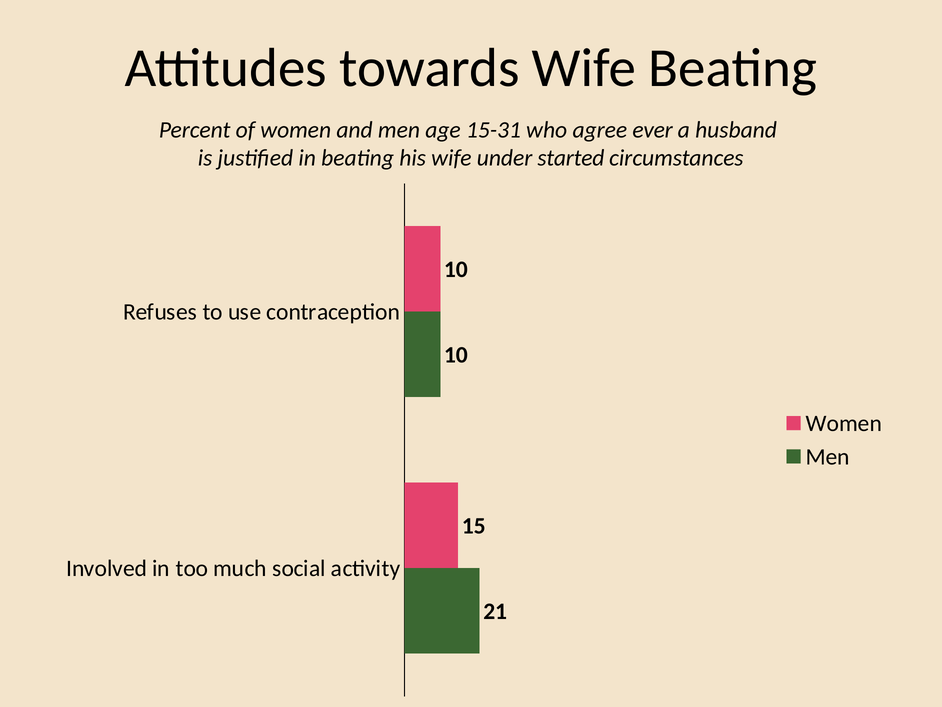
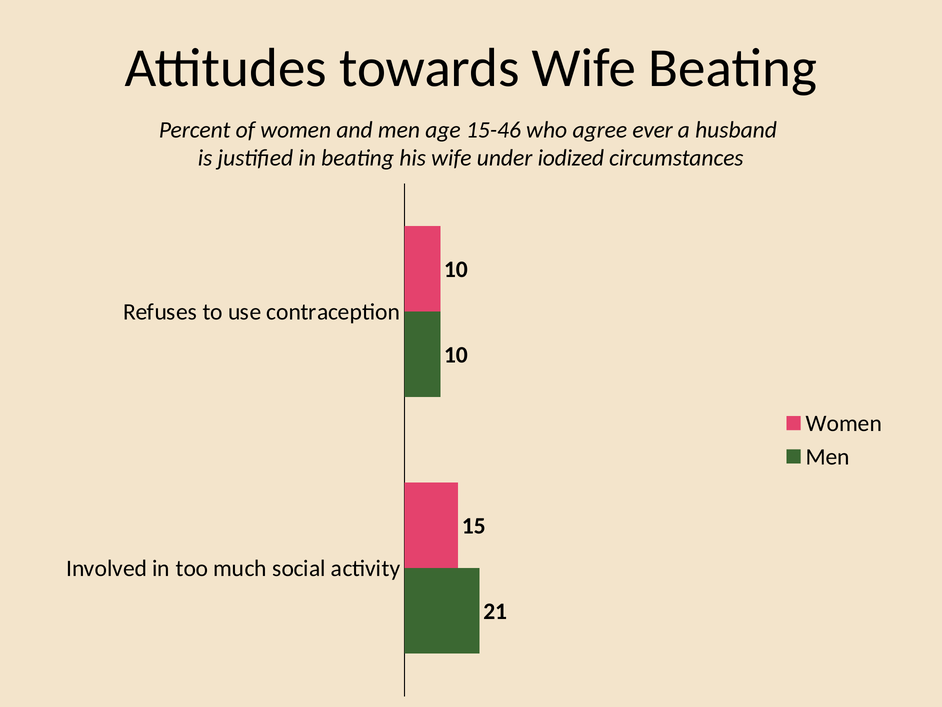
15-31: 15-31 -> 15-46 (494, 130)
started: started -> iodized (571, 158)
